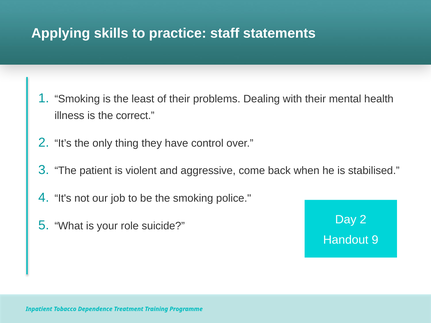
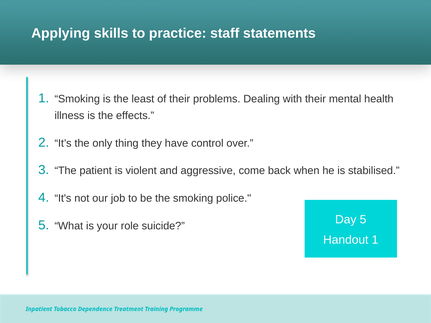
correct: correct -> effects (135, 116)
Day 2: 2 -> 5 (363, 220)
Handout 9: 9 -> 1 (375, 240)
